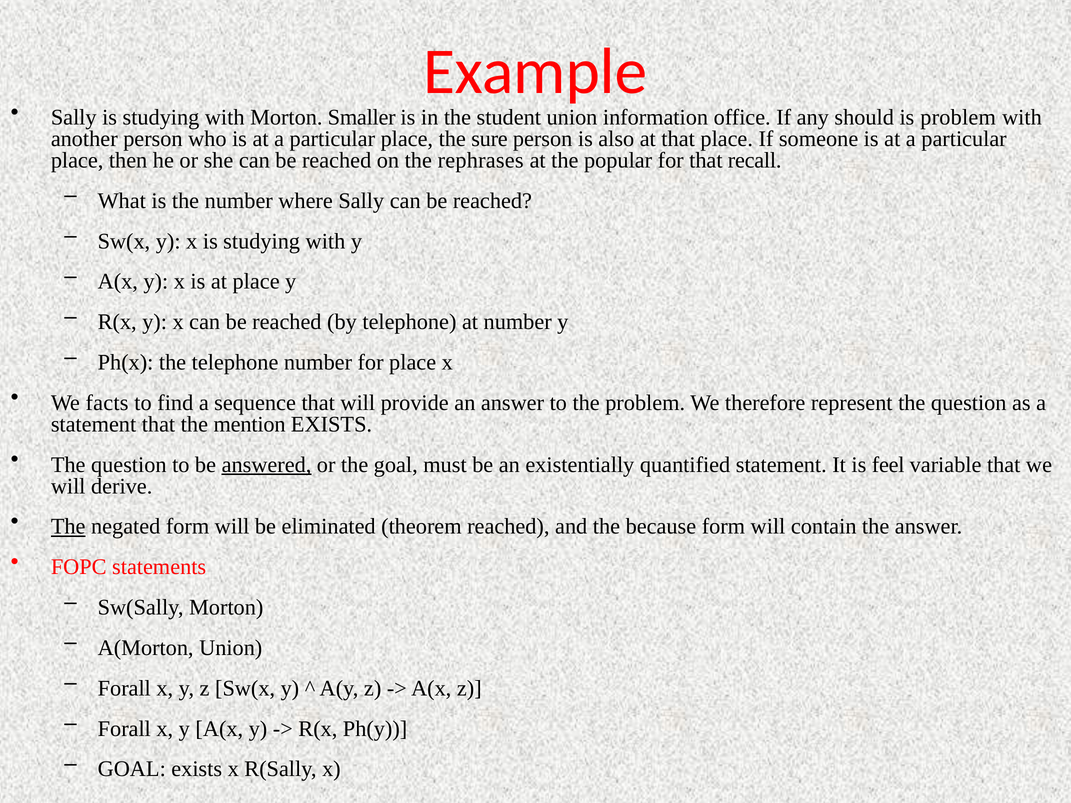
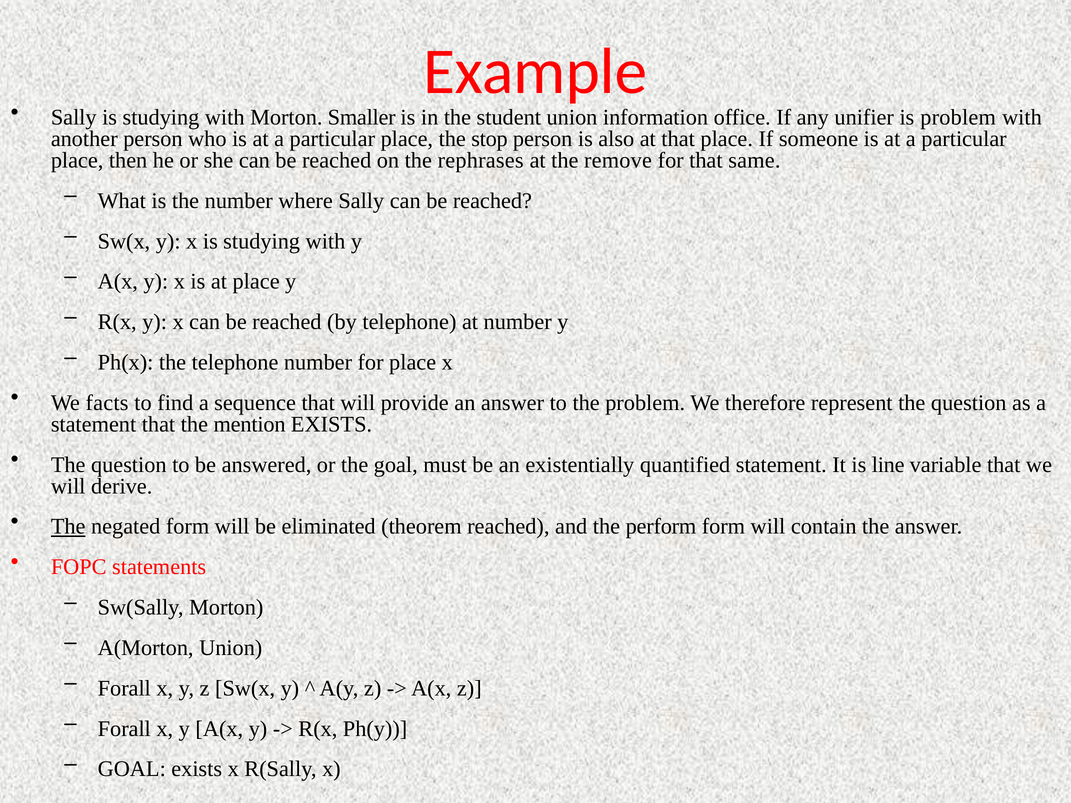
should: should -> unifier (864, 118)
sure: sure -> stop (490, 139)
popular: popular -> remove (618, 160)
recall: recall -> same (754, 160)
answered underline: present -> none (267, 465)
feel: feel -> line (888, 465)
because: because -> perform (661, 527)
